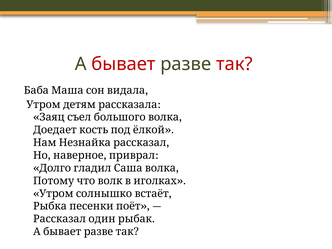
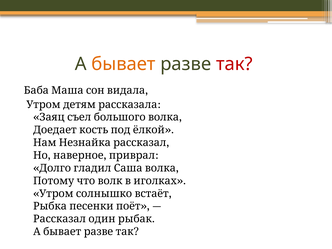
бывает colour: red -> orange (123, 64)
